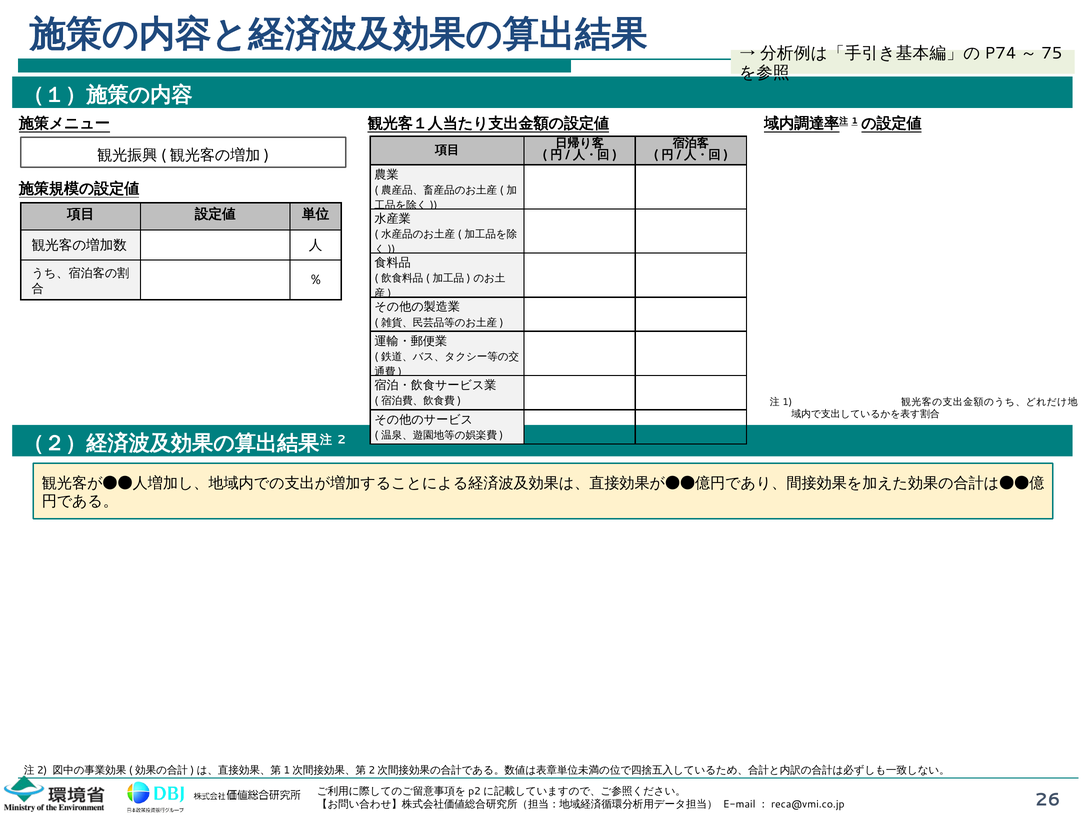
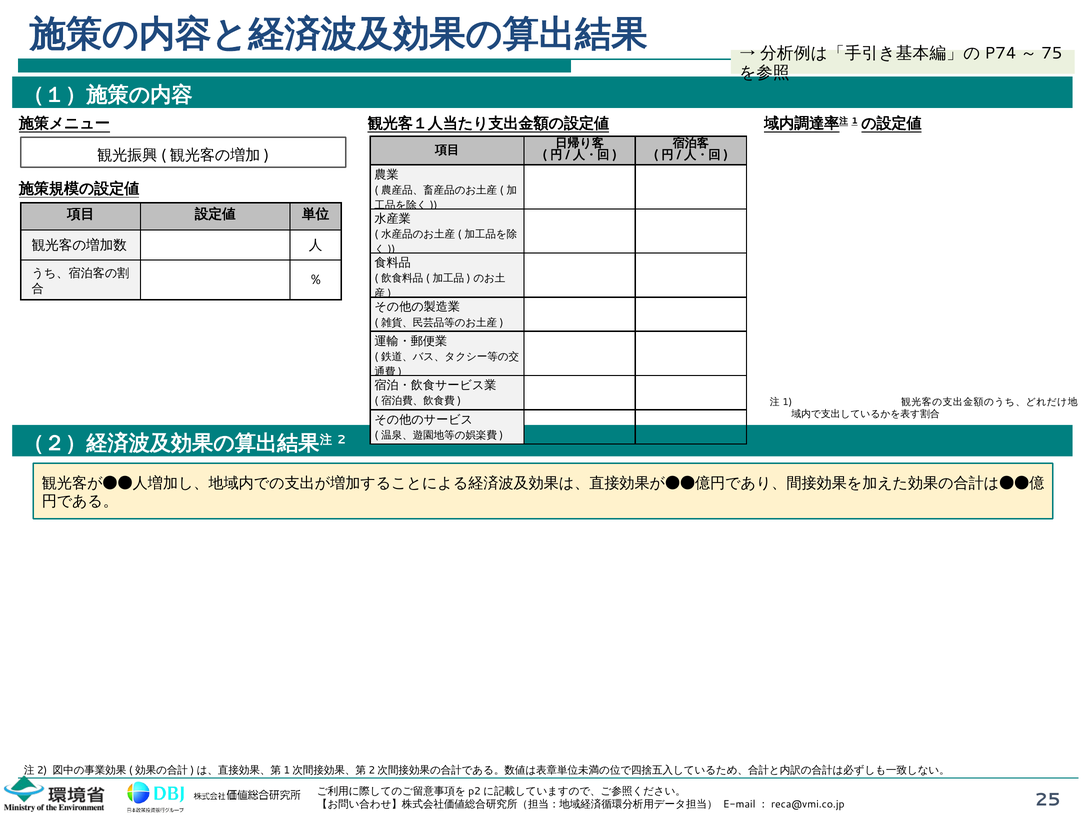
26: 26 -> 25 (1048, 799)
